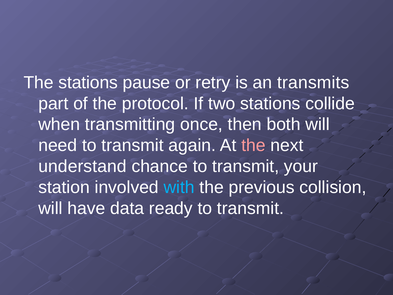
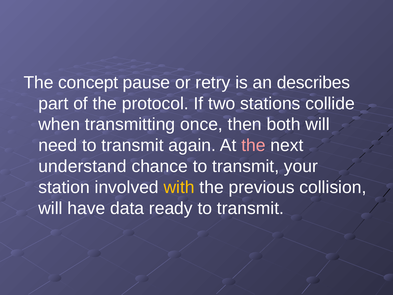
The stations: stations -> concept (88, 82)
transmits: transmits -> describes (314, 82)
with colour: light blue -> yellow (179, 187)
